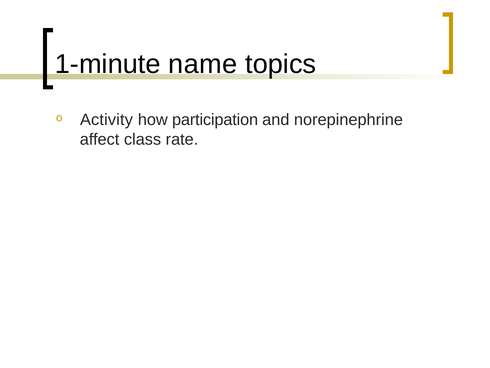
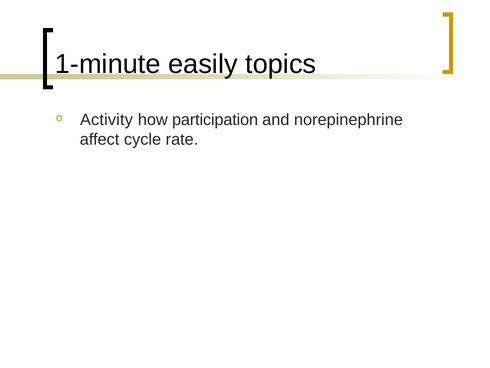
name: name -> easily (203, 64)
class: class -> cycle (143, 139)
